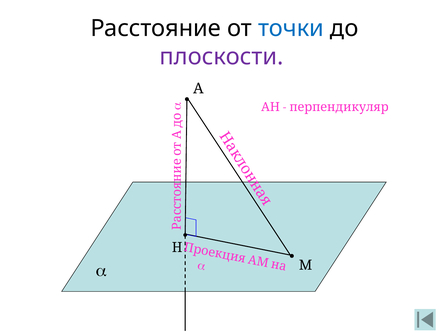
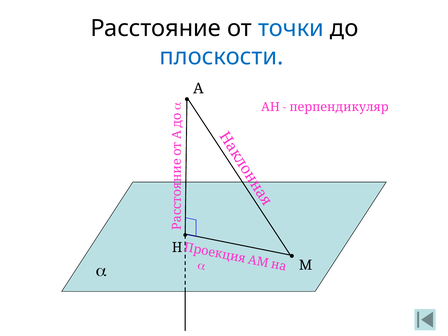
плоскости colour: purple -> blue (221, 57)
